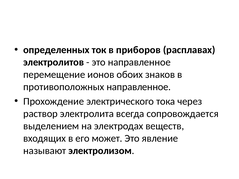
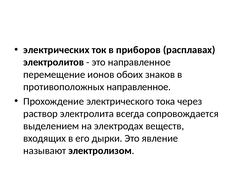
определенных: определенных -> электрических (56, 50)
может: может -> дырки (107, 139)
